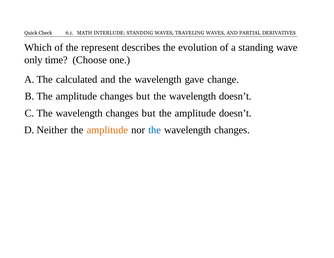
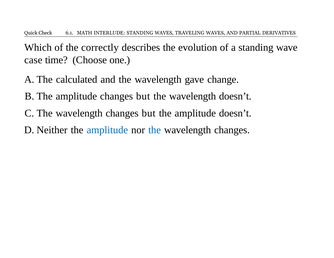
represent: represent -> correctly (100, 47)
only: only -> case (33, 60)
amplitude colour: orange -> blue (107, 130)
